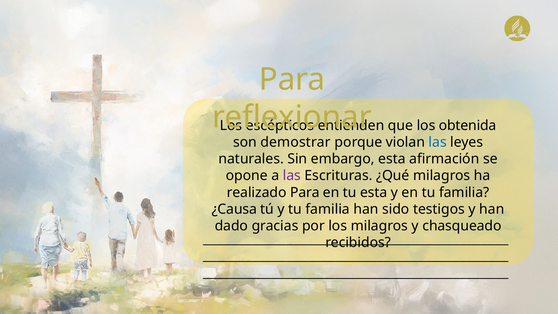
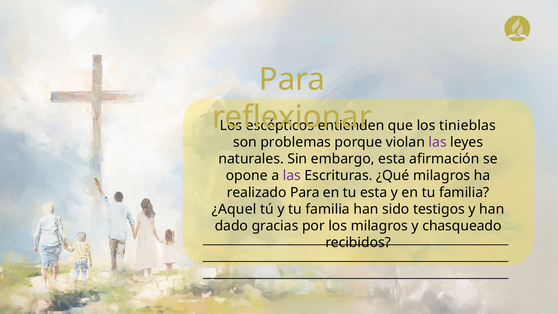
obtenida: obtenida -> tinieblas (468, 125)
demostrar: demostrar -> problemas (296, 142)
las colour: blue -> purple (438, 142)
¿Causa: ¿Causa -> ¿Aquel (234, 209)
